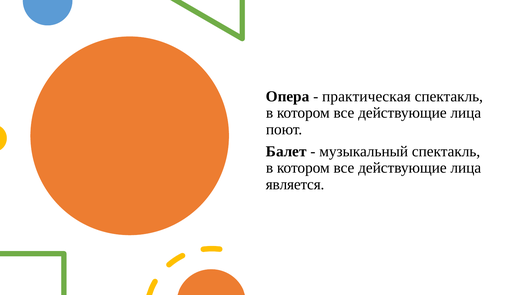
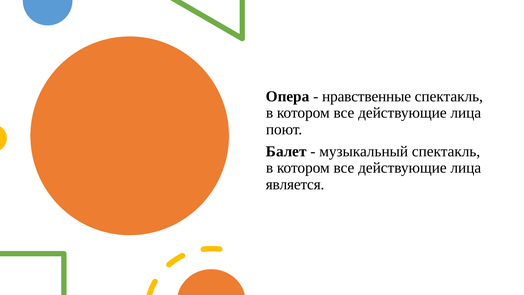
практическая: практическая -> нравственные (367, 96)
